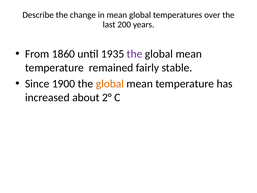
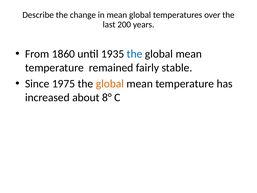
the colour: purple -> blue (135, 54)
1900: 1900 -> 1975 (64, 84)
2°: 2° -> 8° (107, 97)
